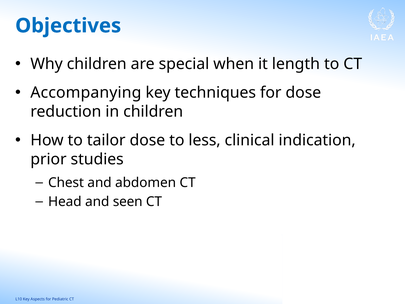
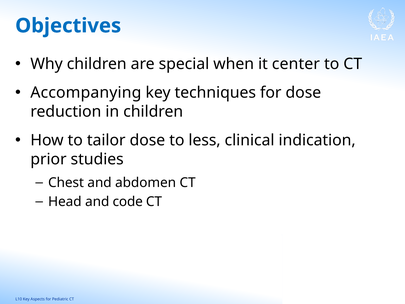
length: length -> center (296, 64)
seen: seen -> code (128, 202)
